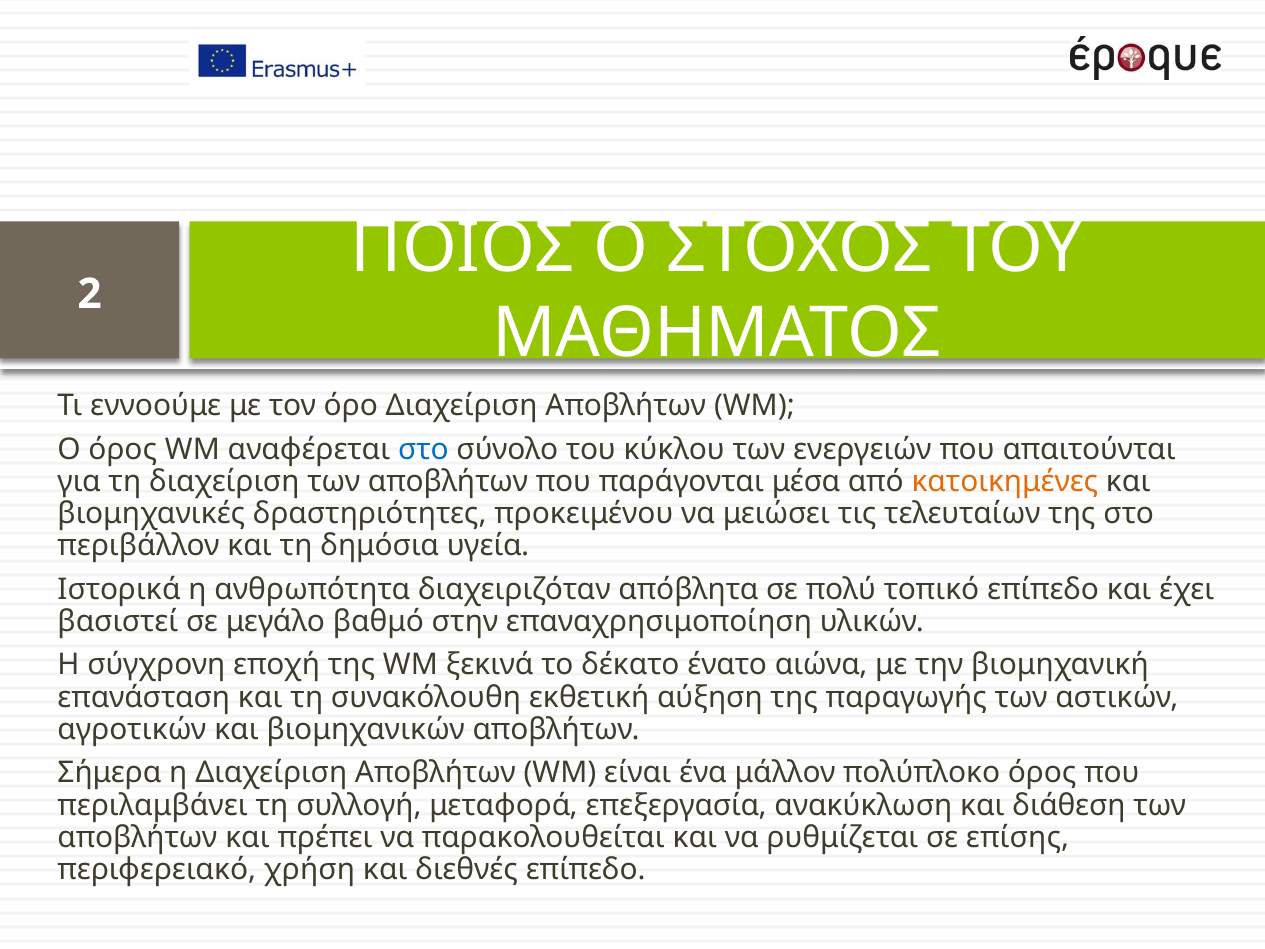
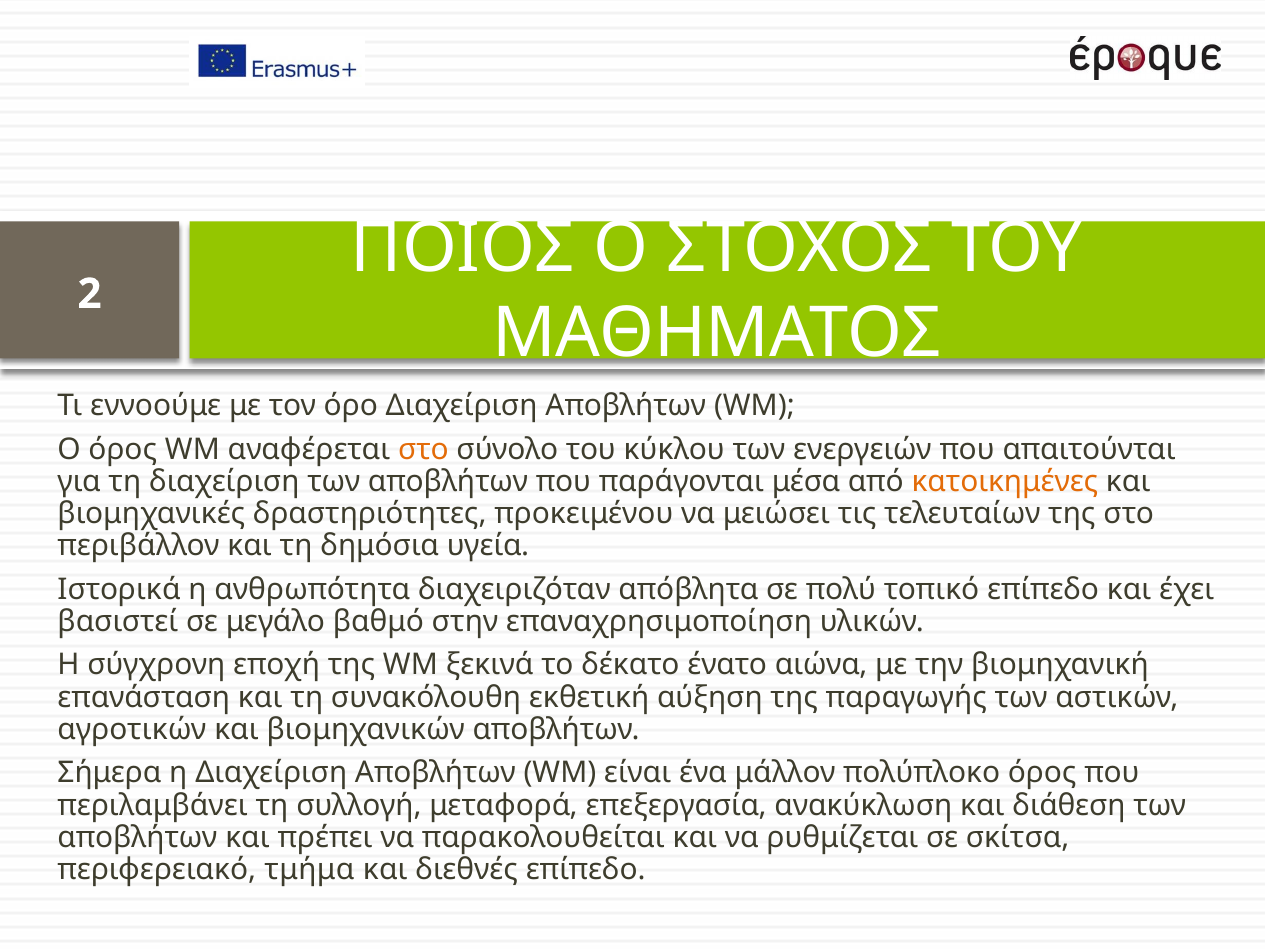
στο colour: blue -> orange (423, 449)
επίσης: επίσης -> σκίτσα (1018, 837)
χρήση: χρήση -> τμήμα (309, 870)
